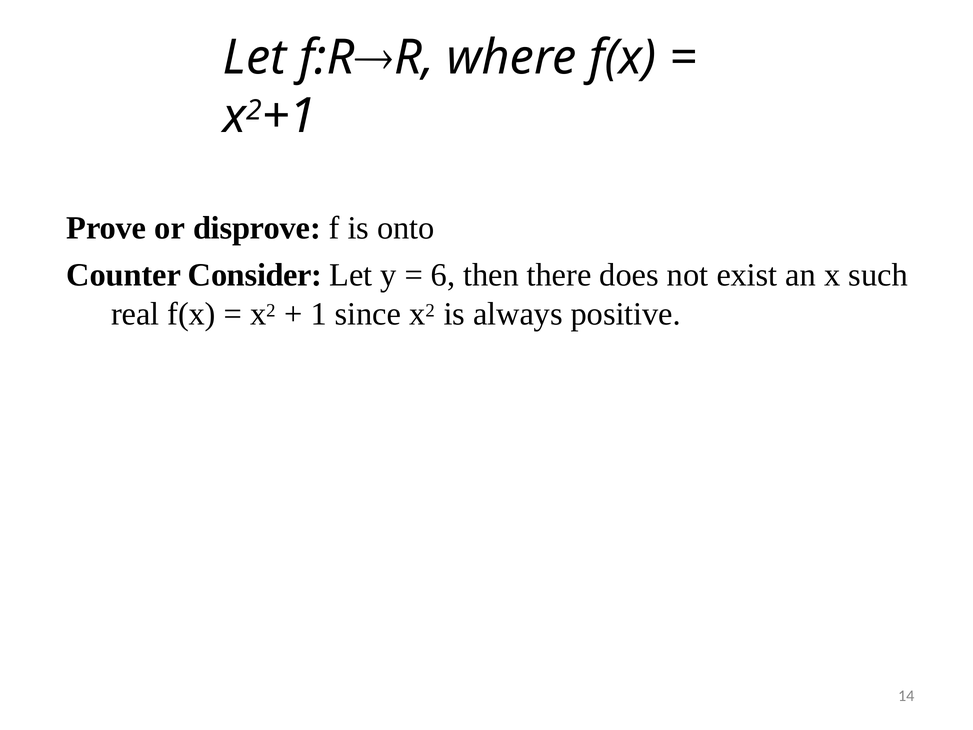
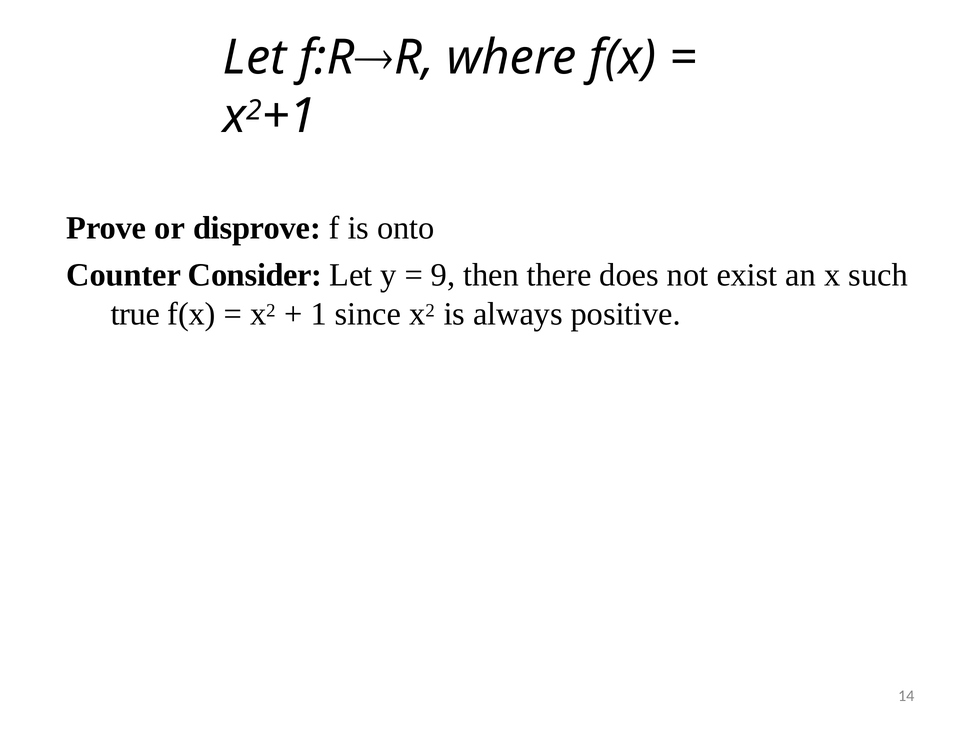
6: 6 -> 9 (443, 275)
real: real -> true (135, 314)
